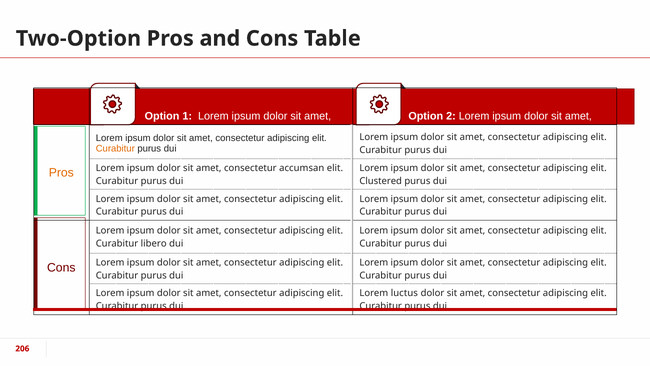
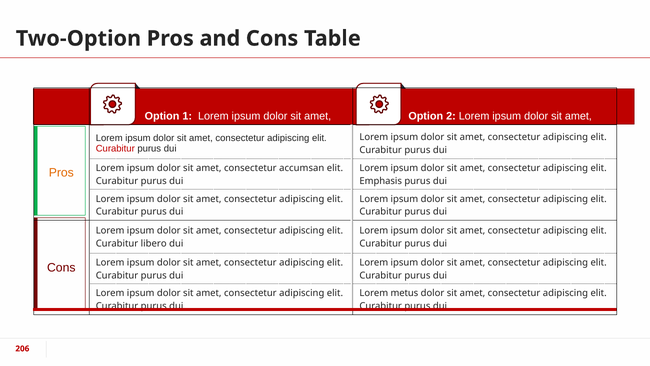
Curabitur colour: orange -> red (115, 149)
Clustered: Clustered -> Emphasis (381, 181)
luctus: luctus -> metus (404, 293)
